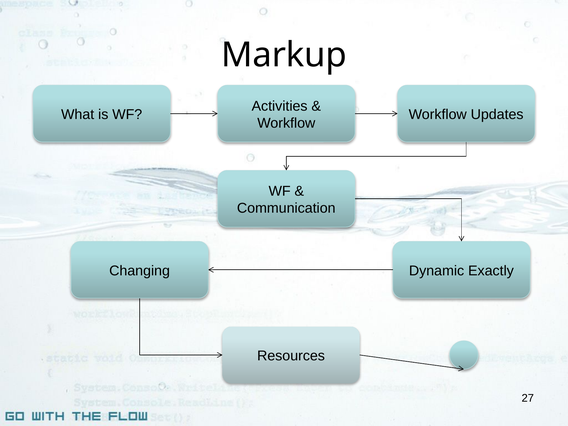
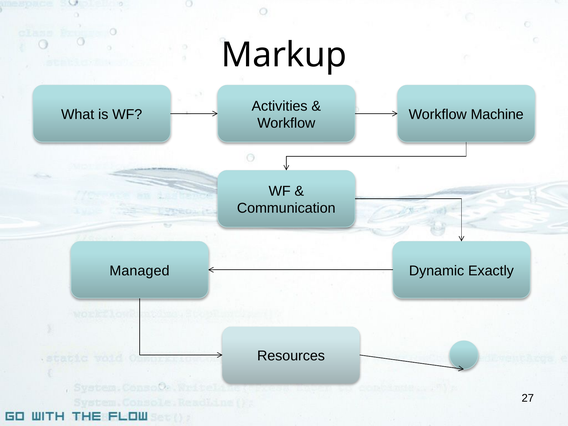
Updates: Updates -> Machine (497, 115)
Changing: Changing -> Managed (139, 271)
